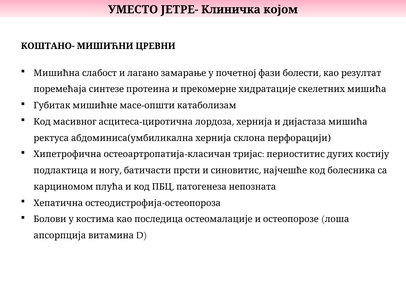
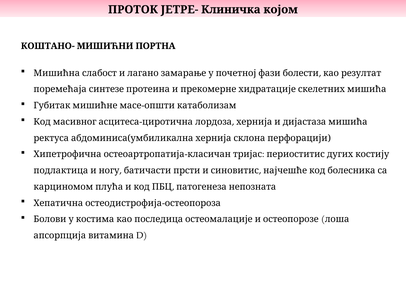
УМЕСТО: УМЕСТО -> ПРОТОК (133, 10)
ЦРЕВНИ: ЦРЕВНИ -> ПОРТНА (156, 46)
